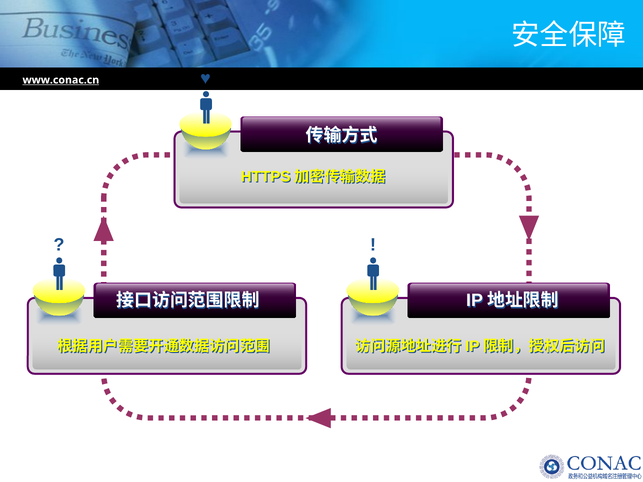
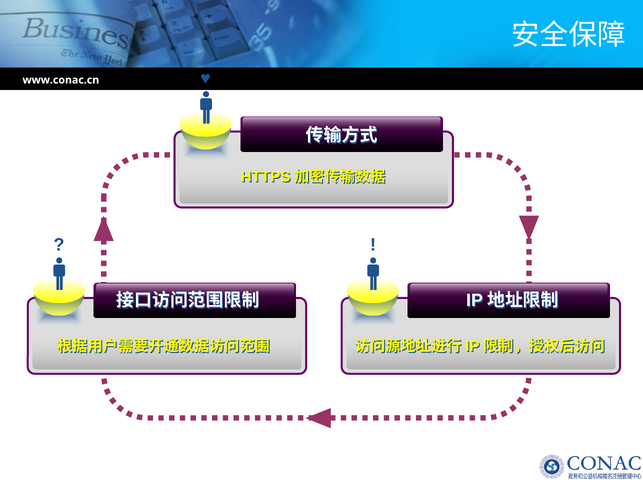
www.conac.cn underline: present -> none (61, 80)
